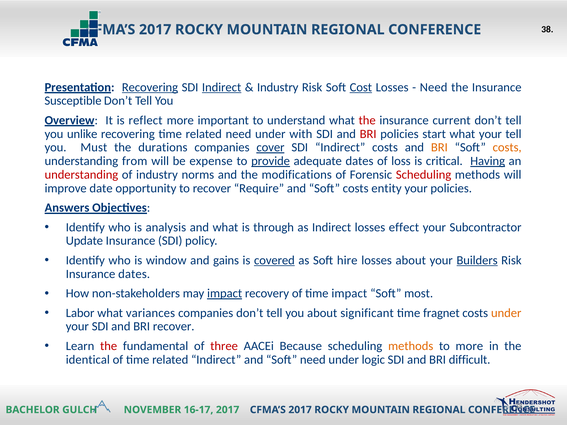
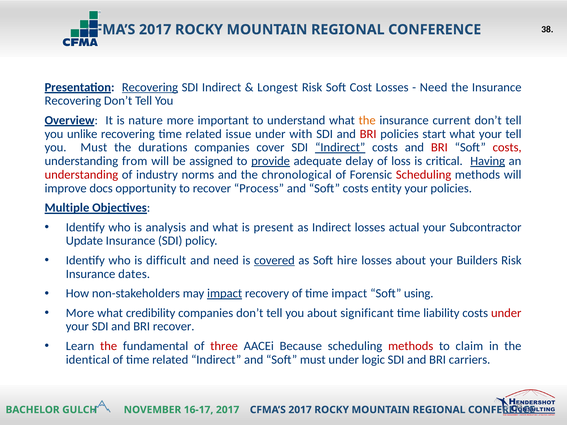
Indirect underline: present -> none (222, 87)
Industry: Industry -> Longest (278, 87)
Cost underline: present -> none (361, 87)
Susceptible: Susceptible -> Recovering (73, 101)
reflect: reflect -> nature (146, 120)
the colour: red -> orange (367, 120)
related need: need -> issue (238, 134)
cover underline: present -> none (271, 148)
Indirect underline: none -> present (340, 148)
BRI colour: orange -> red (439, 148)
costs colour: orange -> red (507, 148)
expense: expense -> assigned (211, 161)
adequate dates: dates -> delay (359, 161)
modifications: modifications -> chronological (297, 175)
date: date -> docs (101, 188)
Require: Require -> Process (259, 188)
Answers: Answers -> Multiple (67, 208)
through: through -> present (274, 227)
effect: effect -> actual (404, 227)
window: window -> difficult (166, 260)
and gains: gains -> need (226, 260)
Builders underline: present -> none (477, 260)
most: most -> using (419, 294)
Labor: Labor -> More (80, 313)
variances: variances -> credibility (151, 313)
fragnet: fragnet -> liability (441, 313)
under colour: orange -> red (506, 313)
methods colour: orange -> red (411, 346)
to more: more -> claim (469, 346)
Soft need: need -> must (313, 360)
difficult: difficult -> carriers (470, 360)
